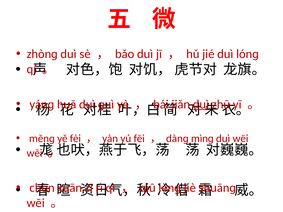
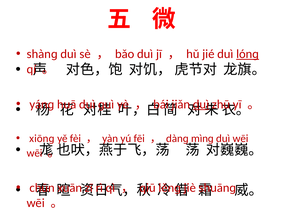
zhònɡ: zhònɡ -> shànɡ (42, 54)
lónɡ underline: none -> present (248, 54)
měnɡ: měnɡ -> xiōnɡ (42, 139)
